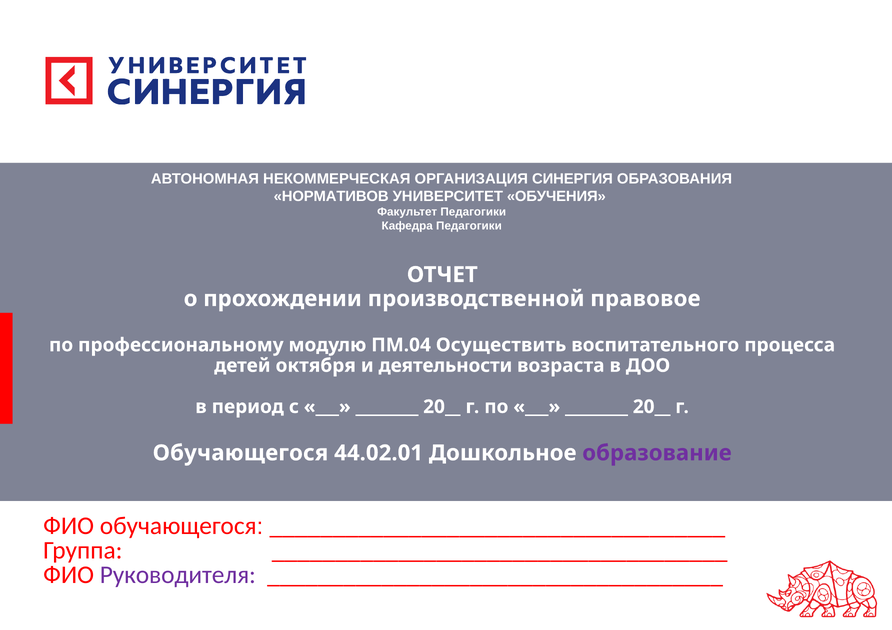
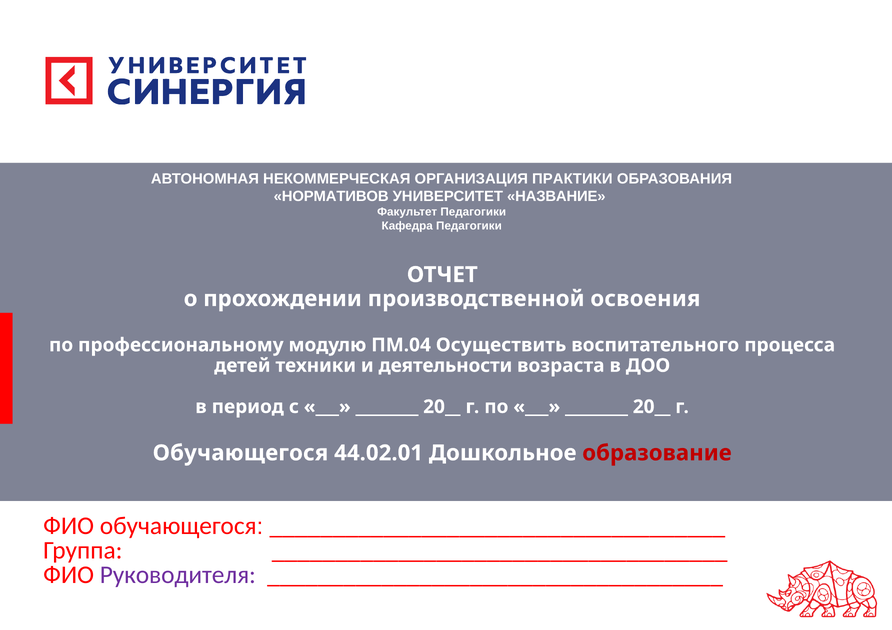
СИНЕРГИЯ: СИНЕРГИЯ -> ПРАКТИКИ (572, 179)
ОБУЧЕНИЯ: ОБУЧЕНИЯ -> НАЗВАНИЕ (556, 197)
правовое: правовое -> освоения (645, 299)
октября: октября -> техники (316, 366)
образование colour: purple -> red (657, 454)
